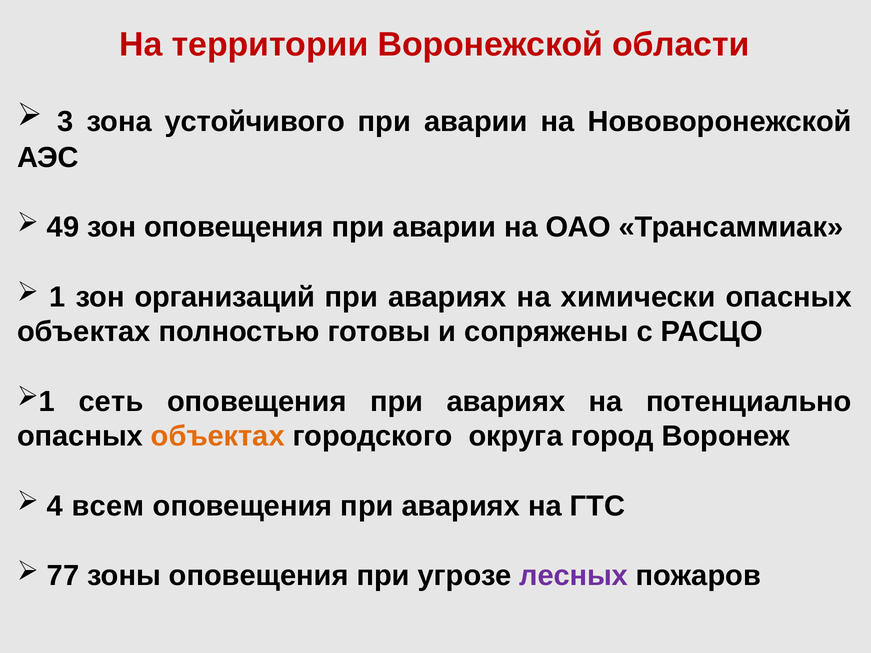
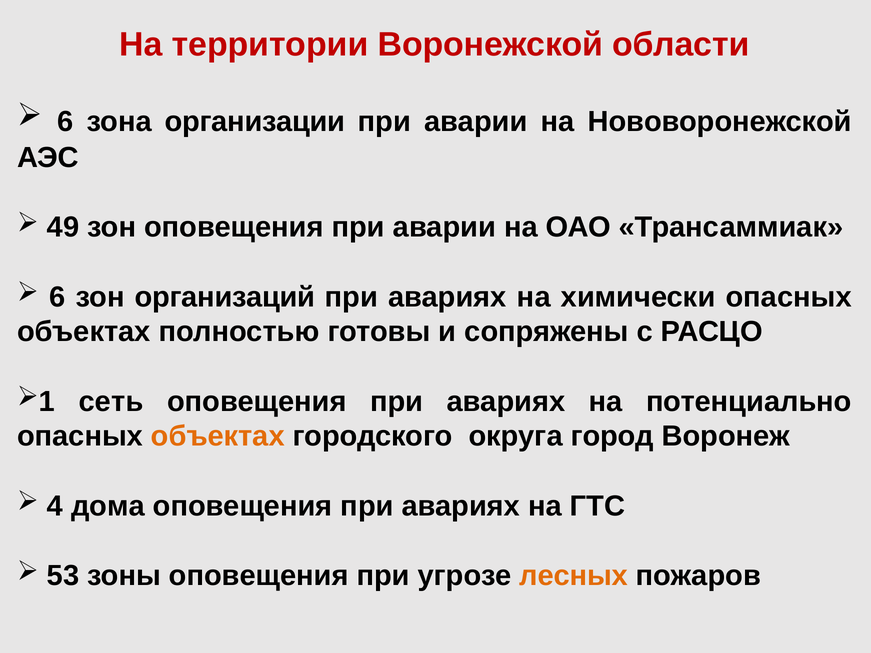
3: 3 -> 6 (65, 122)
устойчивого: устойчивого -> организации (255, 122)
1: 1 -> 6 (57, 297)
всем: всем -> дома (108, 506)
77: 77 -> 53 (63, 576)
лесных colour: purple -> orange (574, 576)
